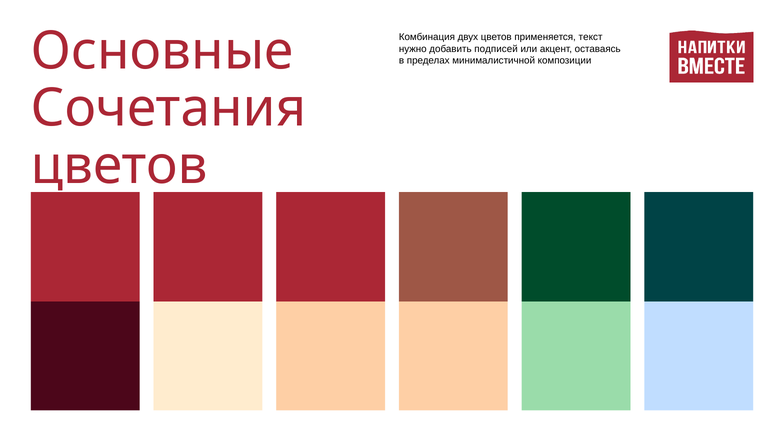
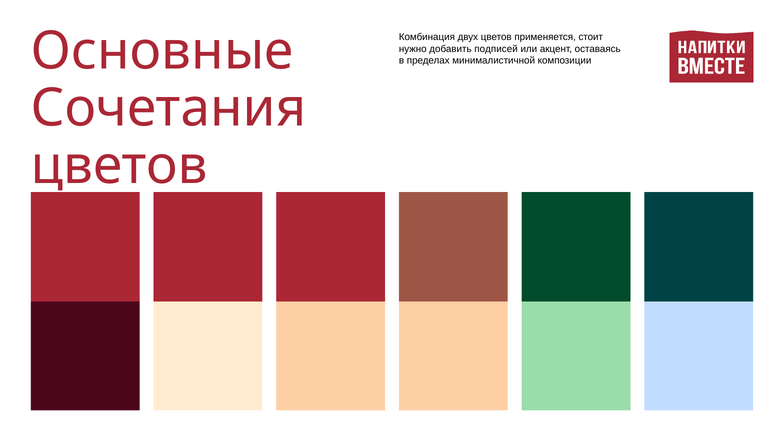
текст: текст -> стоит (591, 37)
